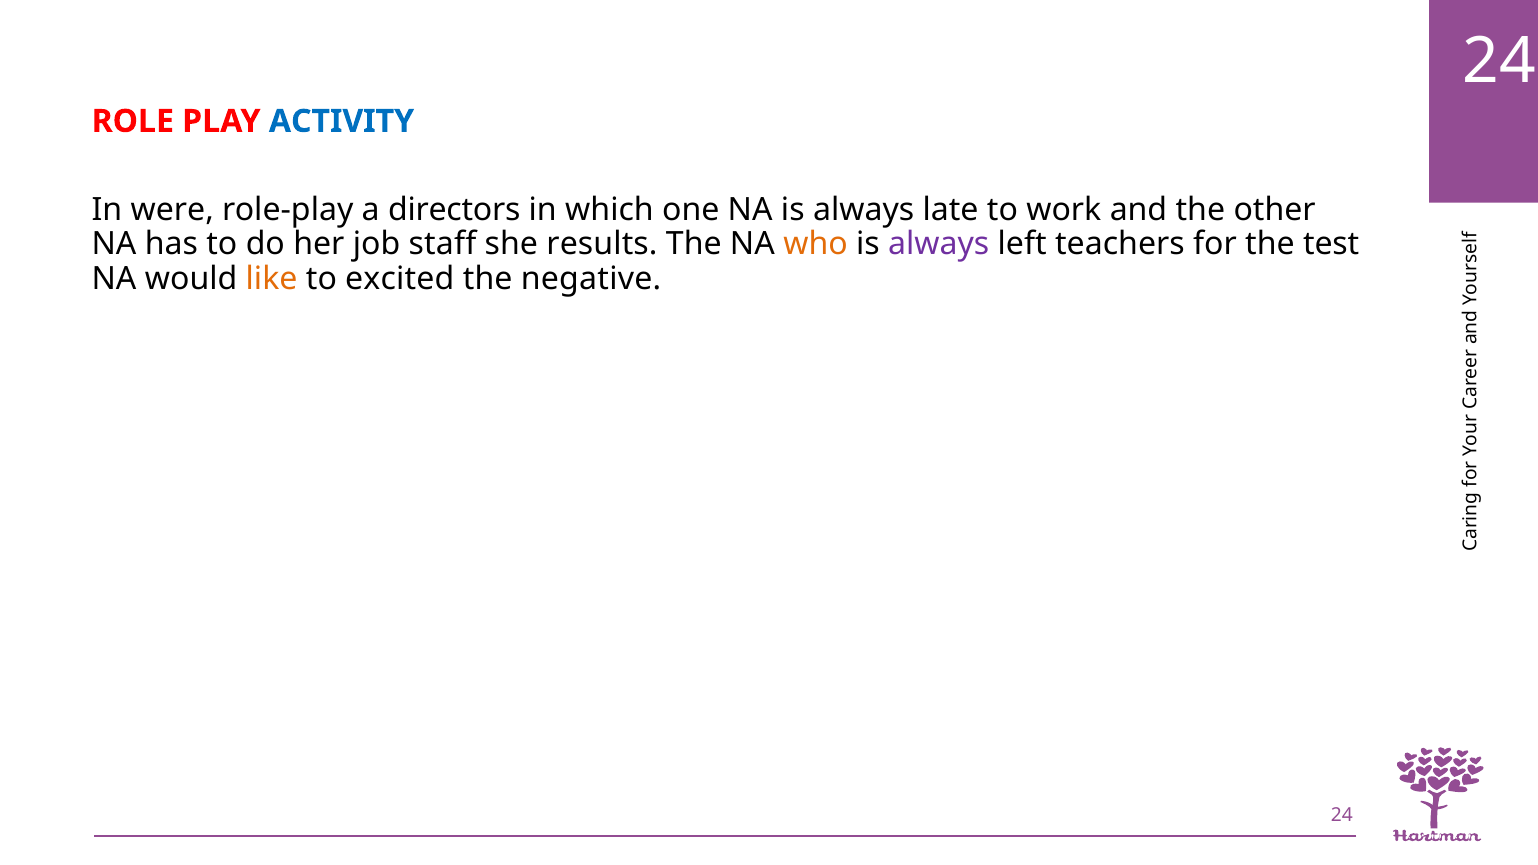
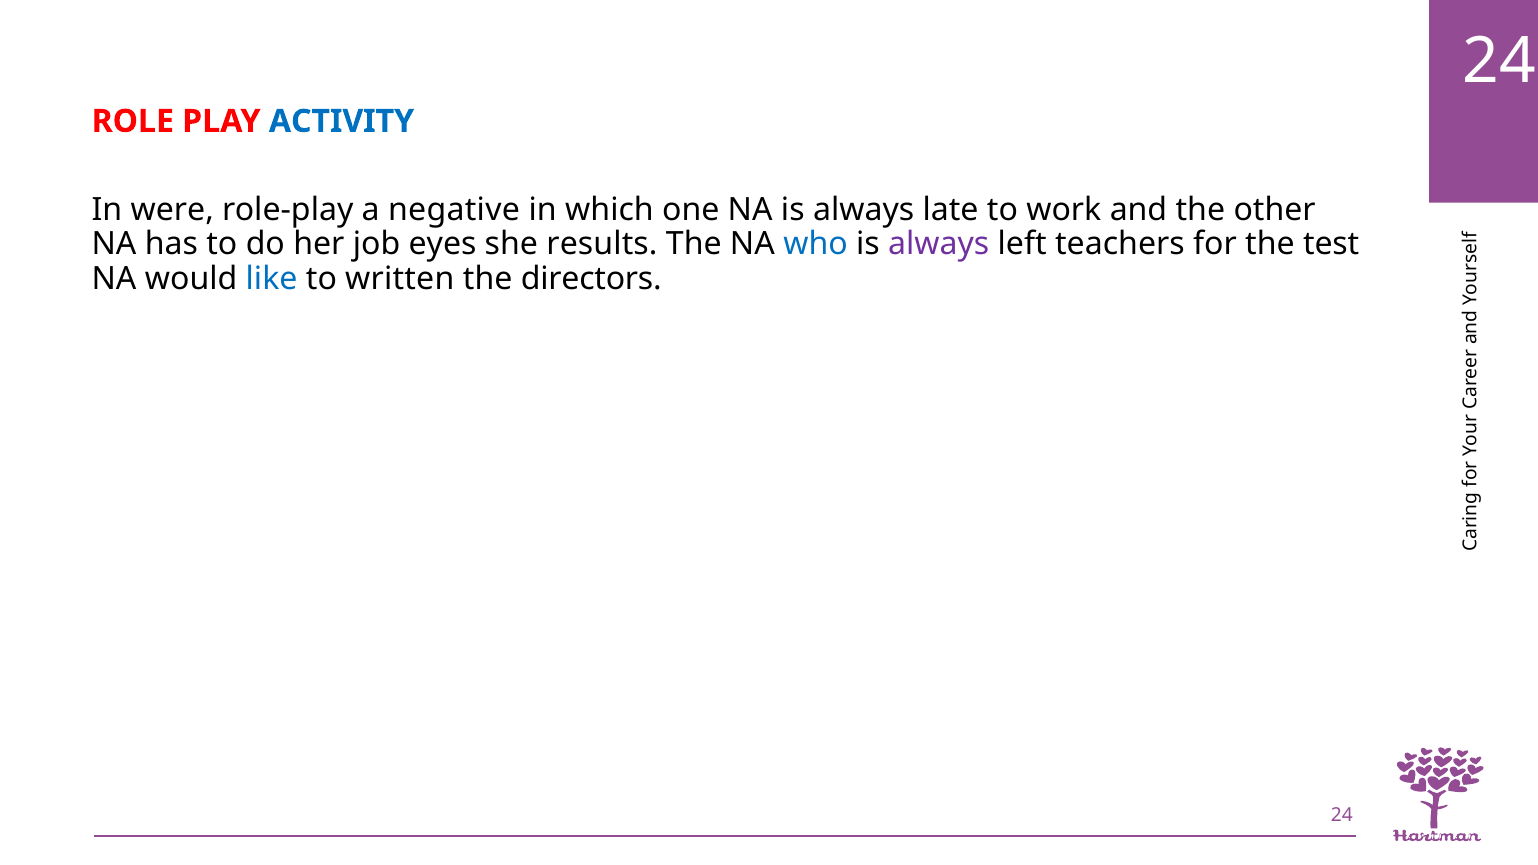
directors: directors -> negative (454, 210)
staff: staff -> eyes (443, 244)
who colour: orange -> blue (816, 244)
like colour: orange -> blue (272, 279)
excited: excited -> written (400, 279)
negative: negative -> directors (591, 279)
